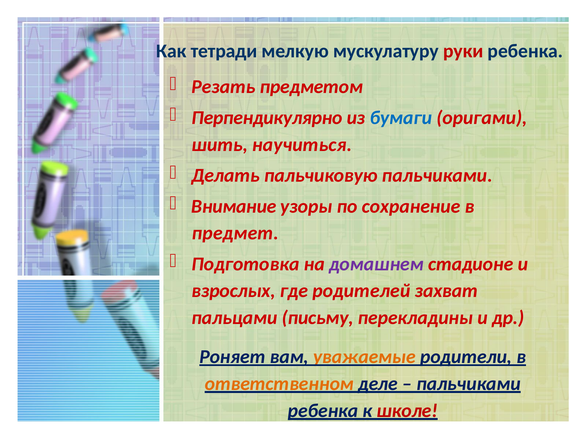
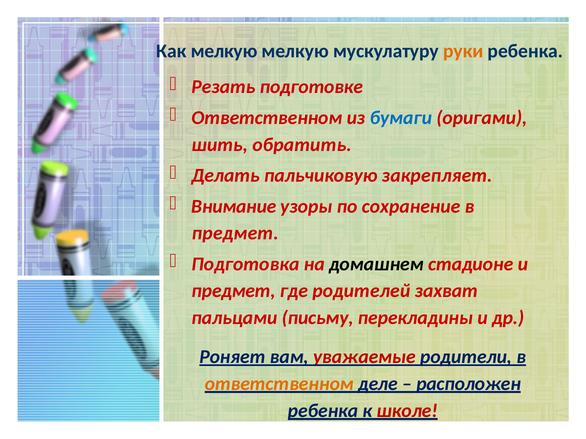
Как тетради: тетради -> мелкую (224, 51)
руки colour: red -> orange (463, 51)
предметом: предметом -> подготовке (311, 87)
Перпендикулярно: Перпендикулярно -> Ответственном (267, 118)
научиться: научиться -> обратить (302, 145)
пальчиковую пальчиками: пальчиками -> закрепляет (437, 176)
домашнем colour: purple -> black (376, 264)
взрослых: взрослых -> предмет (234, 291)
уважаемые colour: orange -> red (364, 357)
пальчиками: пальчиками -> расположен (469, 384)
